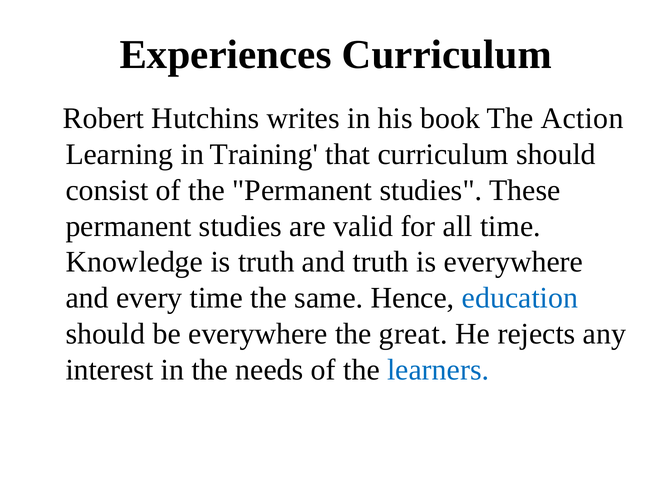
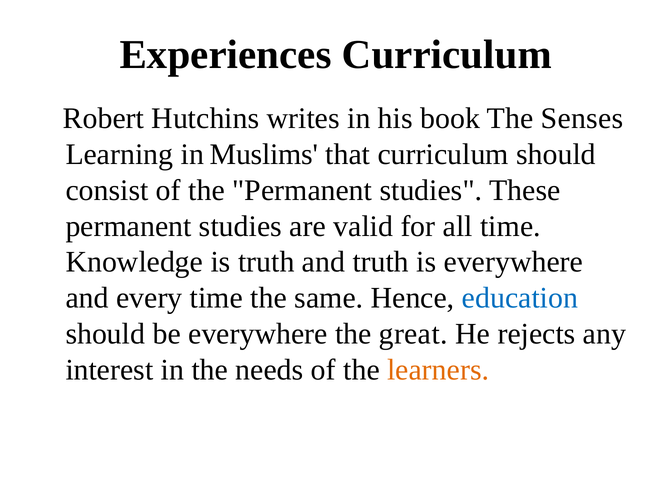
Action: Action -> Senses (582, 119)
Training: Training -> Muslims (264, 154)
learners colour: blue -> orange (438, 370)
